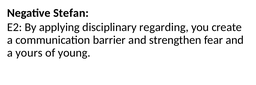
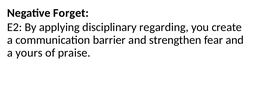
Stefan: Stefan -> Forget (71, 13)
young: young -> praise (74, 53)
